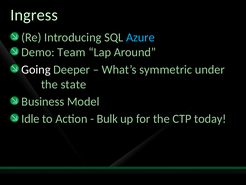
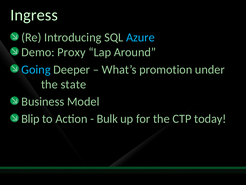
Team: Team -> Proxy (71, 52)
Going colour: white -> light blue (36, 69)
symmetric: symmetric -> promotion (166, 69)
Idle: Idle -> Blip (30, 119)
